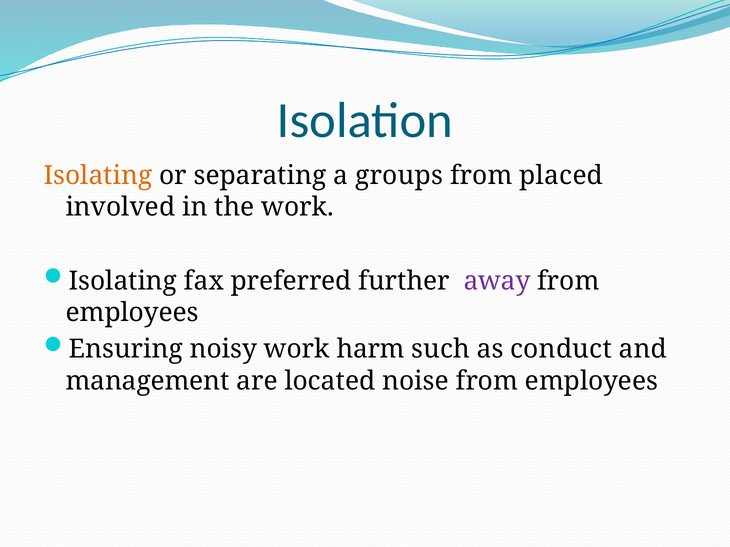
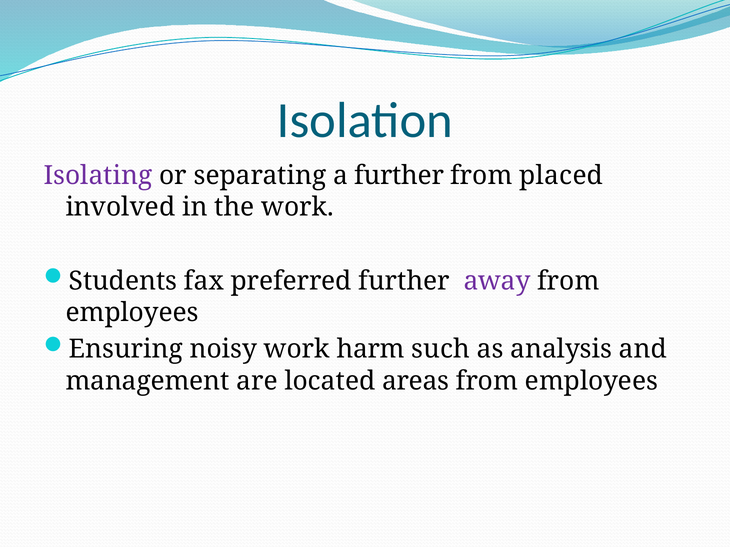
Isolating colour: orange -> purple (98, 176)
a groups: groups -> further (399, 176)
Isolating: Isolating -> Students (123, 281)
conduct: conduct -> analysis (561, 350)
noise: noise -> areas (416, 381)
